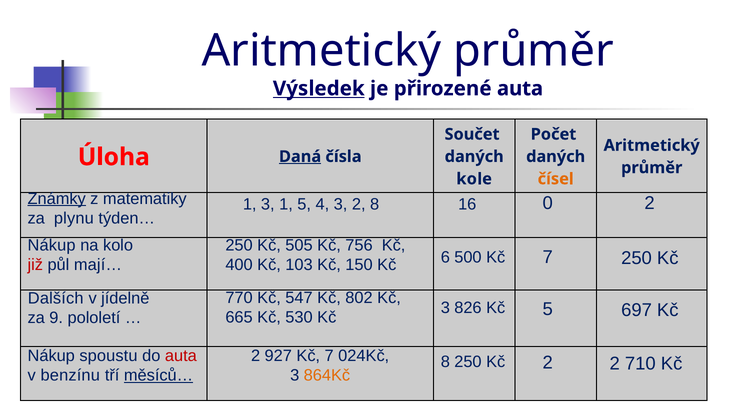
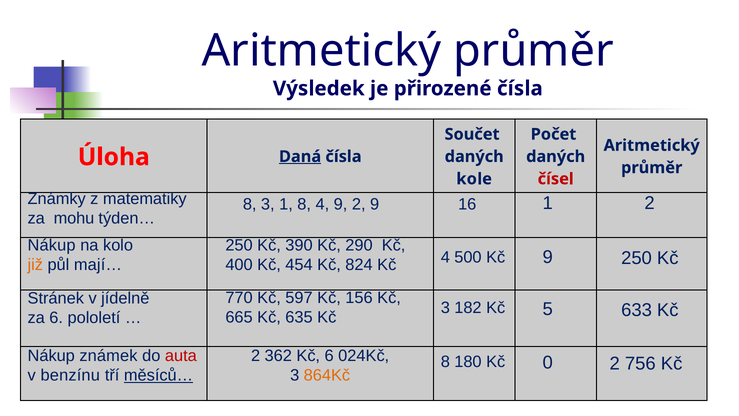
Výsledek underline: present -> none (319, 88)
přirozené auta: auta -> čísla (520, 88)
čísel colour: orange -> red (556, 179)
Známky underline: present -> none (57, 198)
1: 1 -> 8 (250, 204)
1 5: 5 -> 8 (304, 204)
4 3: 3 -> 9 (341, 204)
2 8: 8 -> 9 (375, 204)
16 0: 0 -> 1 (548, 203)
plynu: plynu -> mohu (74, 218)
505: 505 -> 390 (299, 245)
756: 756 -> 290 (359, 245)
již colour: red -> orange (35, 265)
103: 103 -> 454 (299, 265)
150: 150 -> 824 (359, 265)
Kč 6: 6 -> 4 (445, 257)
500 Kč 7: 7 -> 9 (548, 257)
547: 547 -> 597 (299, 297)
802: 802 -> 156 (359, 297)
Dalších: Dalších -> Stránek (56, 298)
826: 826 -> 182 (468, 307)
697: 697 -> 633 (637, 310)
530: 530 -> 635 (299, 317)
za 9: 9 -> 6 (56, 318)
spoustu: spoustu -> známek (108, 356)
927: 927 -> 362 (278, 356)
7: 7 -> 6 (329, 356)
8 250: 250 -> 180 (468, 362)
Kč 2: 2 -> 0 (548, 362)
710: 710 -> 756 (640, 363)
